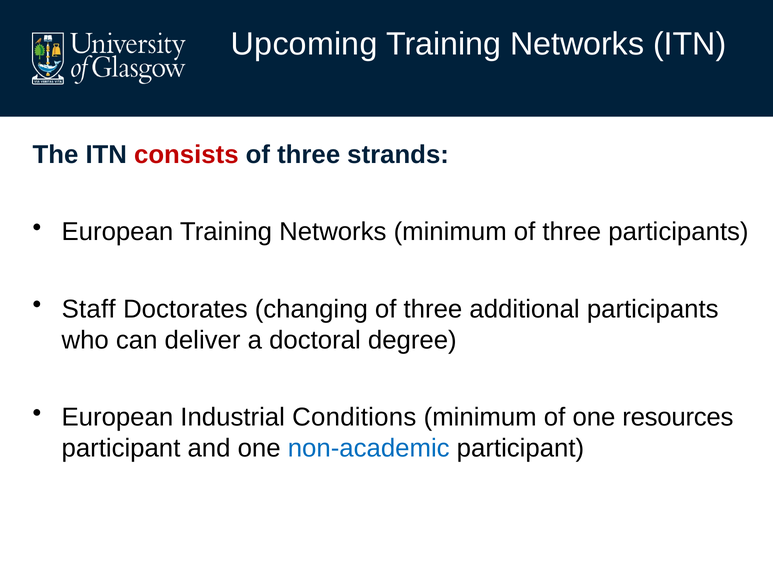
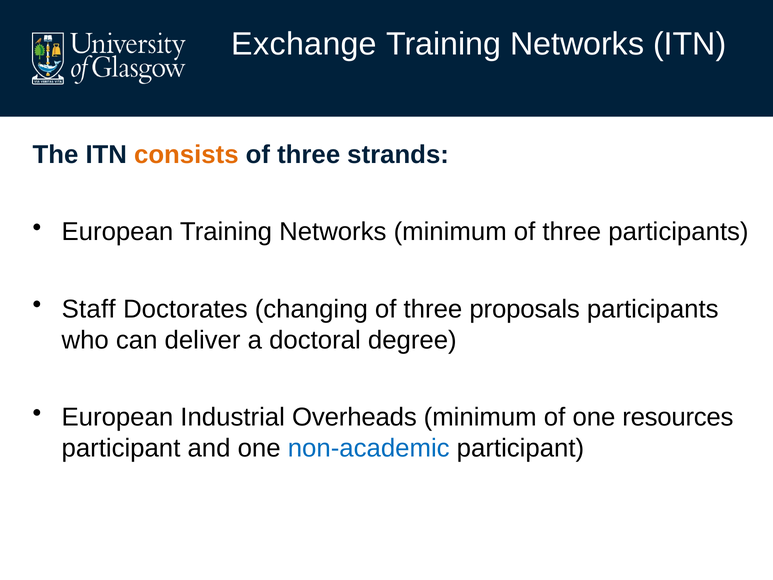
Upcoming: Upcoming -> Exchange (304, 44)
consists colour: red -> orange (186, 154)
additional: additional -> proposals (525, 309)
Conditions: Conditions -> Overheads (354, 417)
